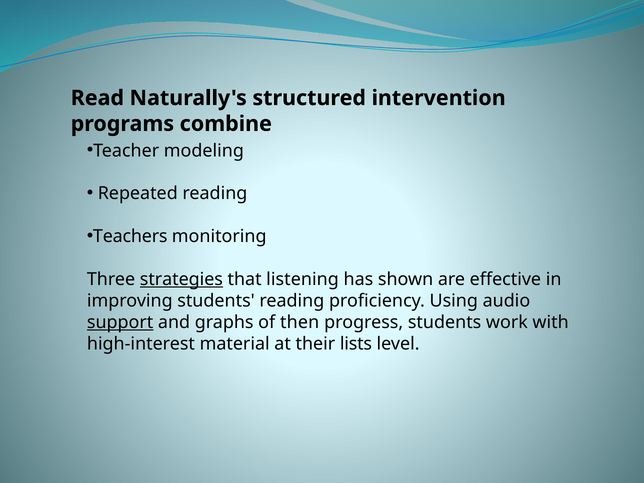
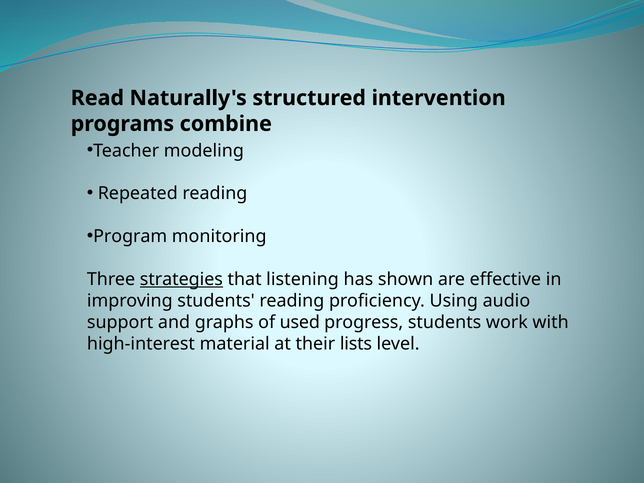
Teachers: Teachers -> Program (130, 237)
support underline: present -> none (120, 322)
then: then -> used (300, 322)
